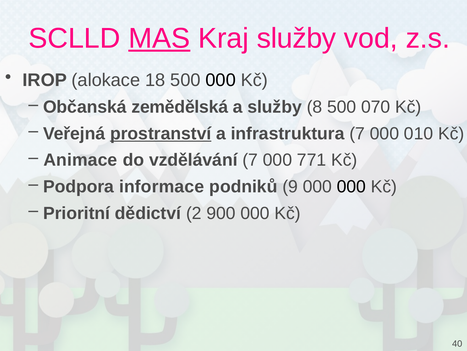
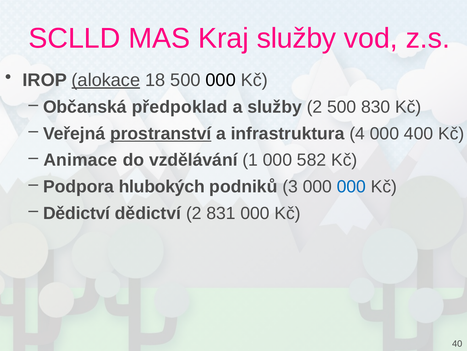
MAS underline: present -> none (159, 38)
alokace underline: none -> present (106, 80)
zemědělská: zemědělská -> předpoklad (180, 107)
služby 8: 8 -> 2 (315, 107)
070: 070 -> 830 (376, 107)
infrastruktura 7: 7 -> 4 (357, 133)
010: 010 -> 400 (419, 133)
vzdělávání 7: 7 -> 1 (250, 160)
771: 771 -> 582 (312, 160)
informace: informace -> hlubokých (162, 186)
9: 9 -> 3 (290, 186)
000 colour: black -> blue (351, 186)
Prioritní: Prioritní -> Dědictví (77, 213)
900: 900 -> 831 (221, 213)
